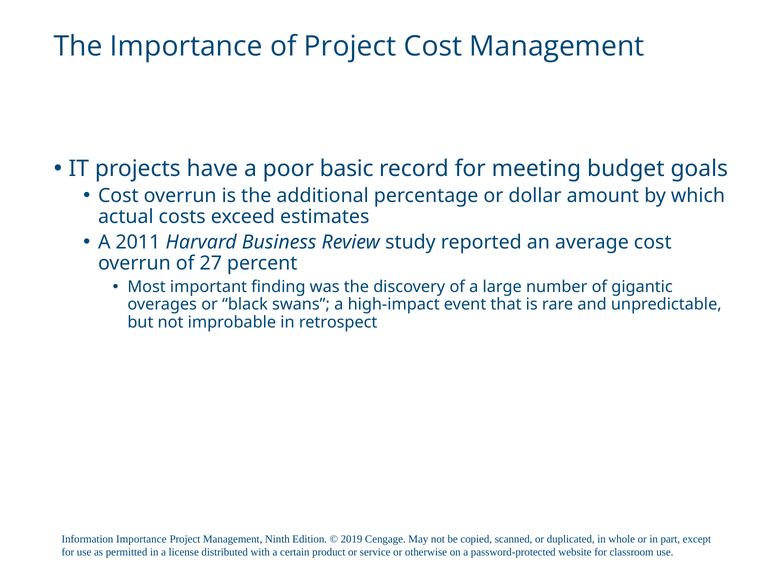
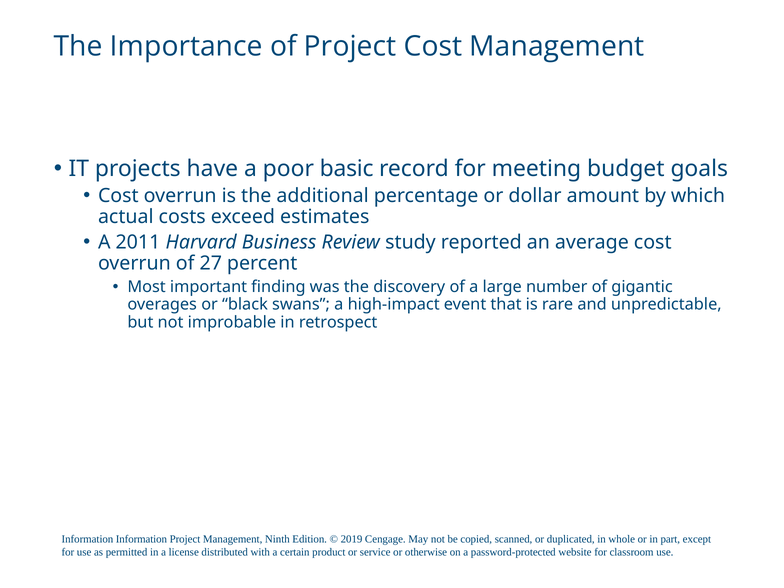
Information Importance: Importance -> Information (141, 539)
